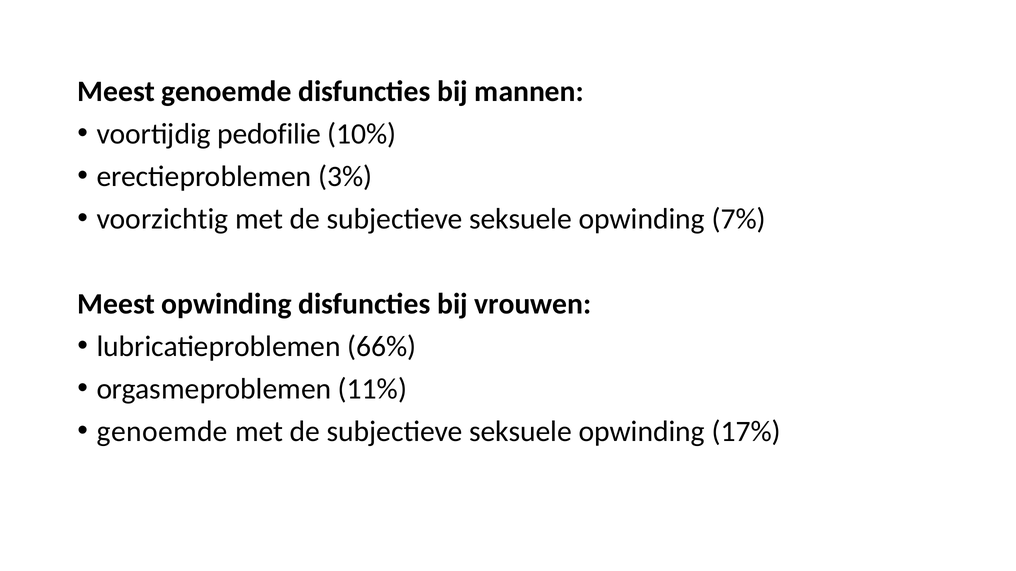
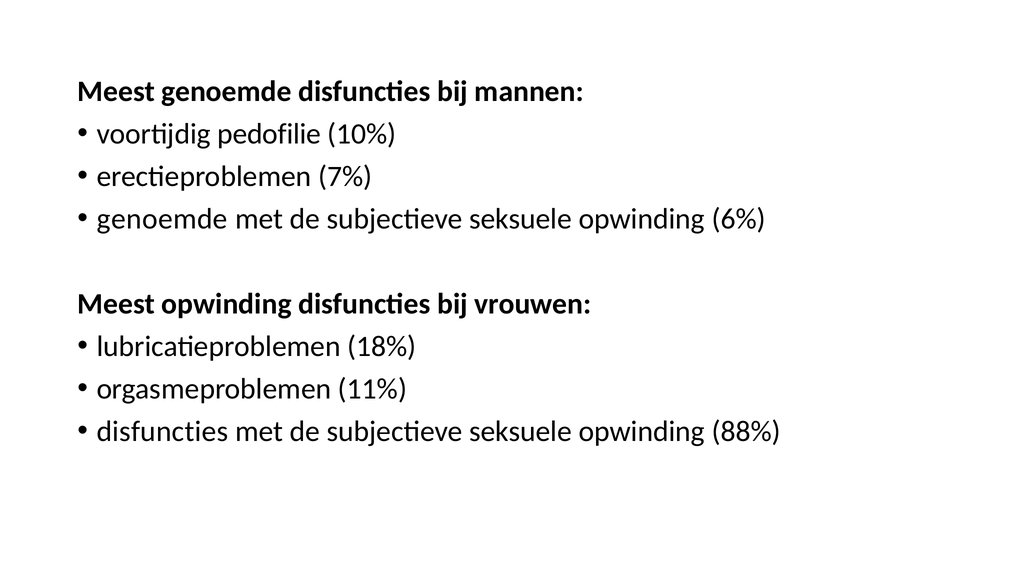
3%: 3% -> 7% (345, 176)
voorzichtig: voorzichtig -> genoemde (162, 219)
7%: 7% -> 6% (739, 219)
66%: 66% -> 18% (382, 347)
genoemde: genoemde -> disfuncties (162, 432)
17%: 17% -> 88% (746, 432)
